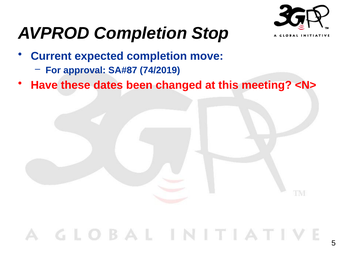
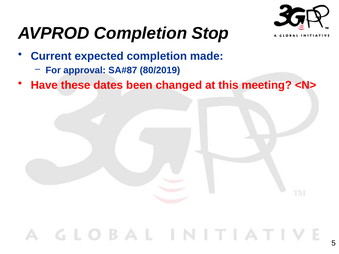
move: move -> made (207, 56)
74/2019: 74/2019 -> 80/2019 (160, 70)
